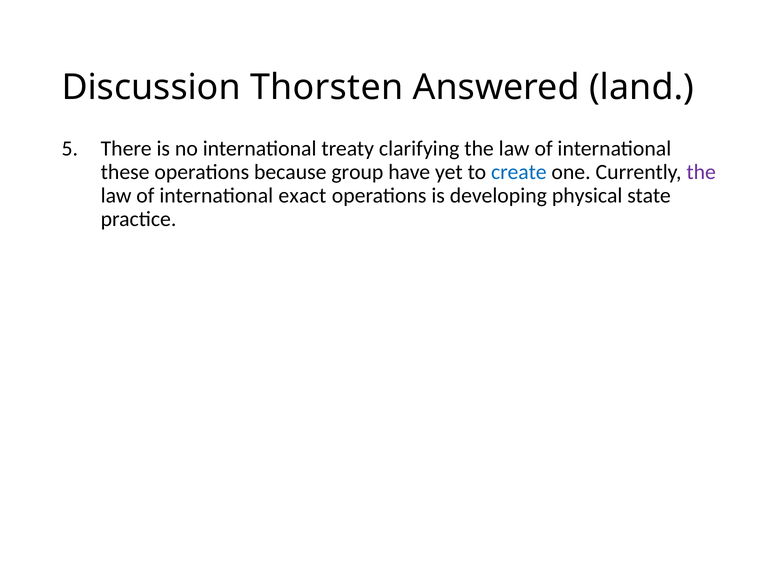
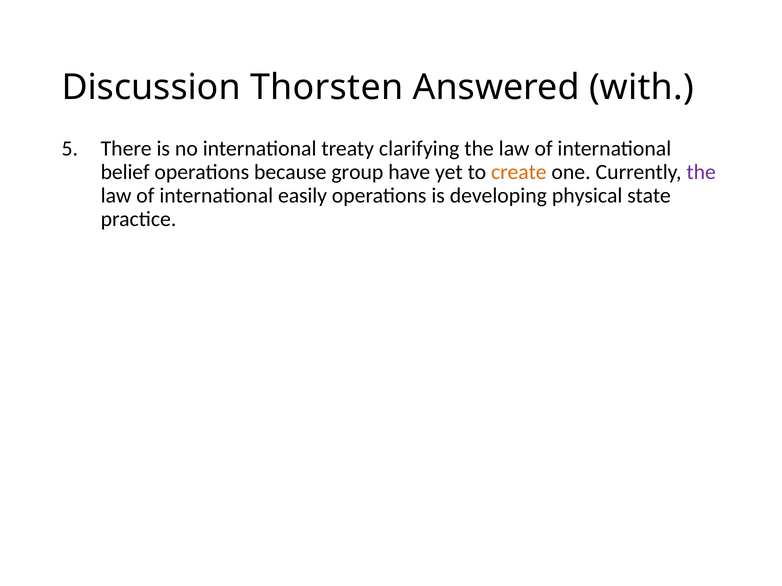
land: land -> with (641, 88)
these: these -> belief (125, 172)
create colour: blue -> orange (519, 172)
exact: exact -> easily (303, 196)
